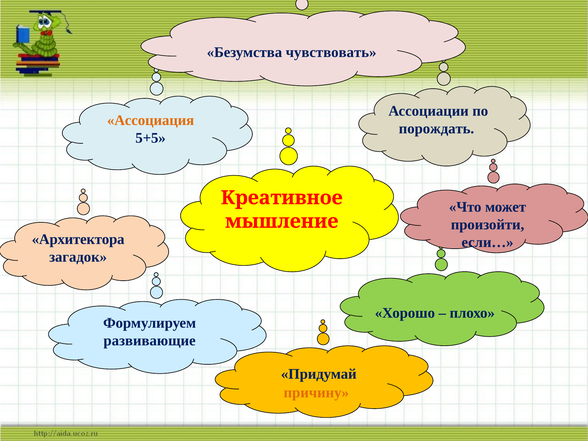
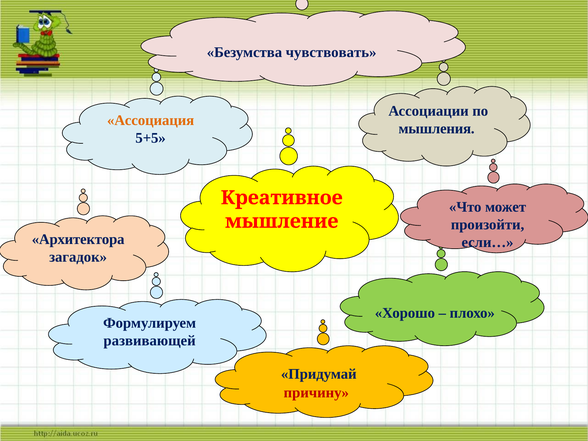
порождать: порождать -> мышления (437, 129)
развивающие: развивающие -> развивающей (150, 341)
причину colour: orange -> red (316, 393)
